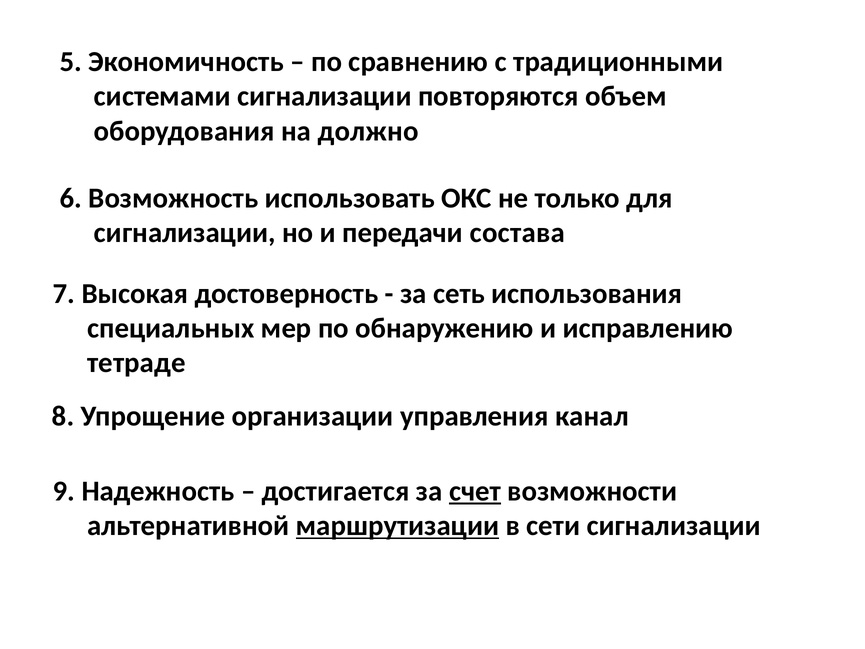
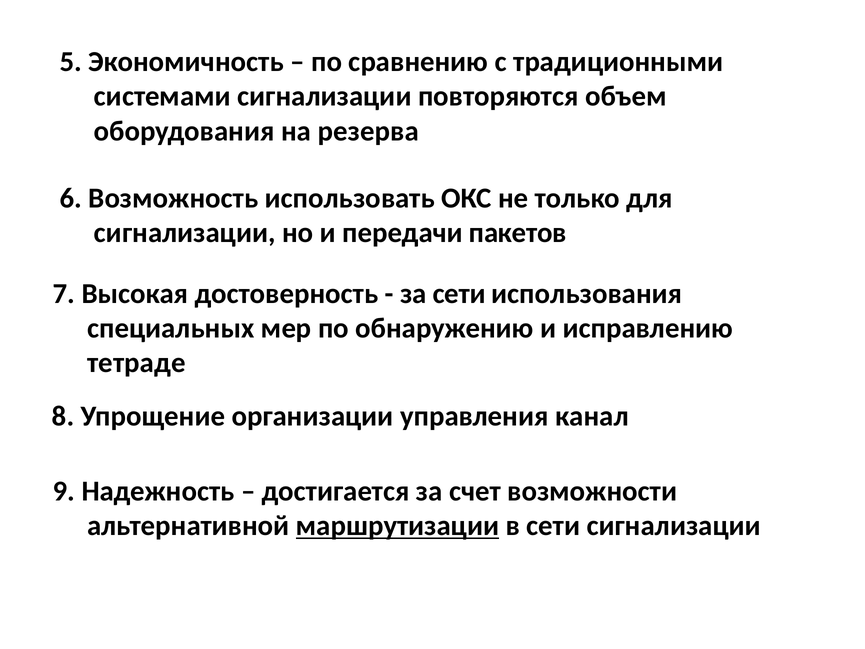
должно: должно -> резерва (368, 131)
состава: состава -> пакетов (518, 233)
за сеть: сеть -> сети (459, 293)
счет underline: present -> none (475, 491)
